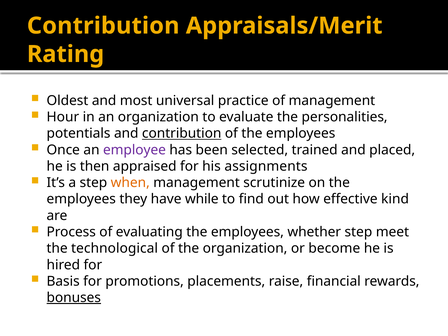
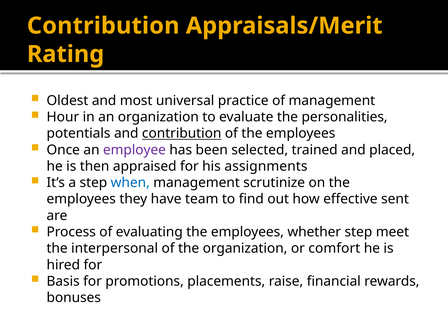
when colour: orange -> blue (130, 183)
while: while -> team (202, 199)
kind: kind -> sent (395, 199)
technological: technological -> interpersonal (115, 248)
become: become -> comfort (334, 248)
bonuses underline: present -> none (74, 298)
